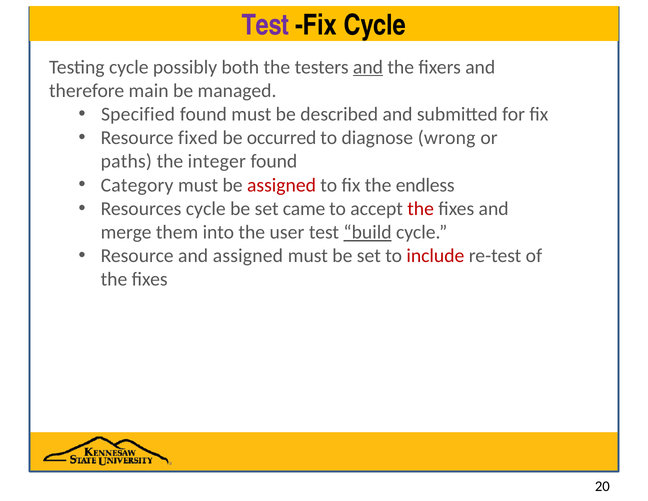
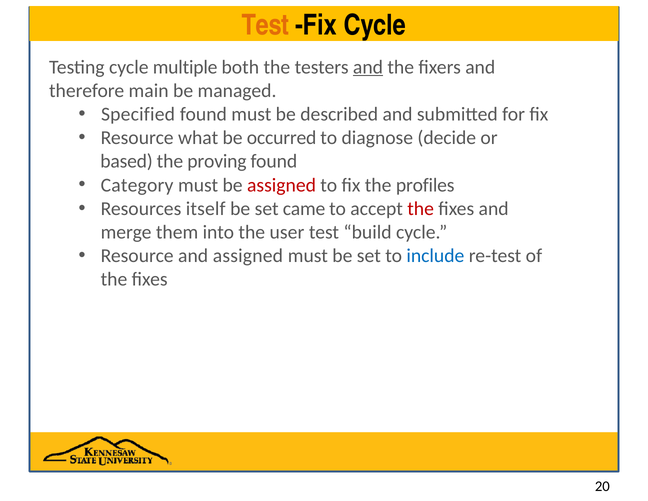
Test colour: purple -> orange (265, 25)
possibly: possibly -> multiple (185, 67)
fixed: fixed -> what (198, 138)
wrong: wrong -> decide (447, 138)
paths: paths -> based (127, 161)
integer: integer -> proving (217, 161)
endless: endless -> profiles (425, 185)
Resources cycle: cycle -> itself (206, 209)
build underline: present -> none (368, 232)
include colour: red -> blue (435, 256)
